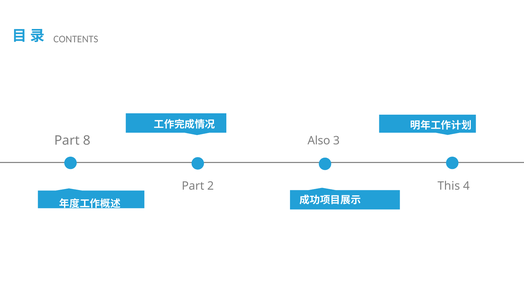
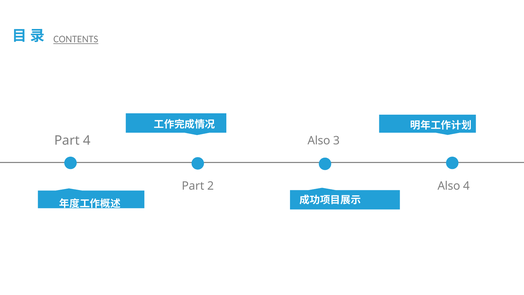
CONTENTS underline: none -> present (76, 39)
Part 8: 8 -> 4 (87, 140)
This: This -> Also (449, 186)
